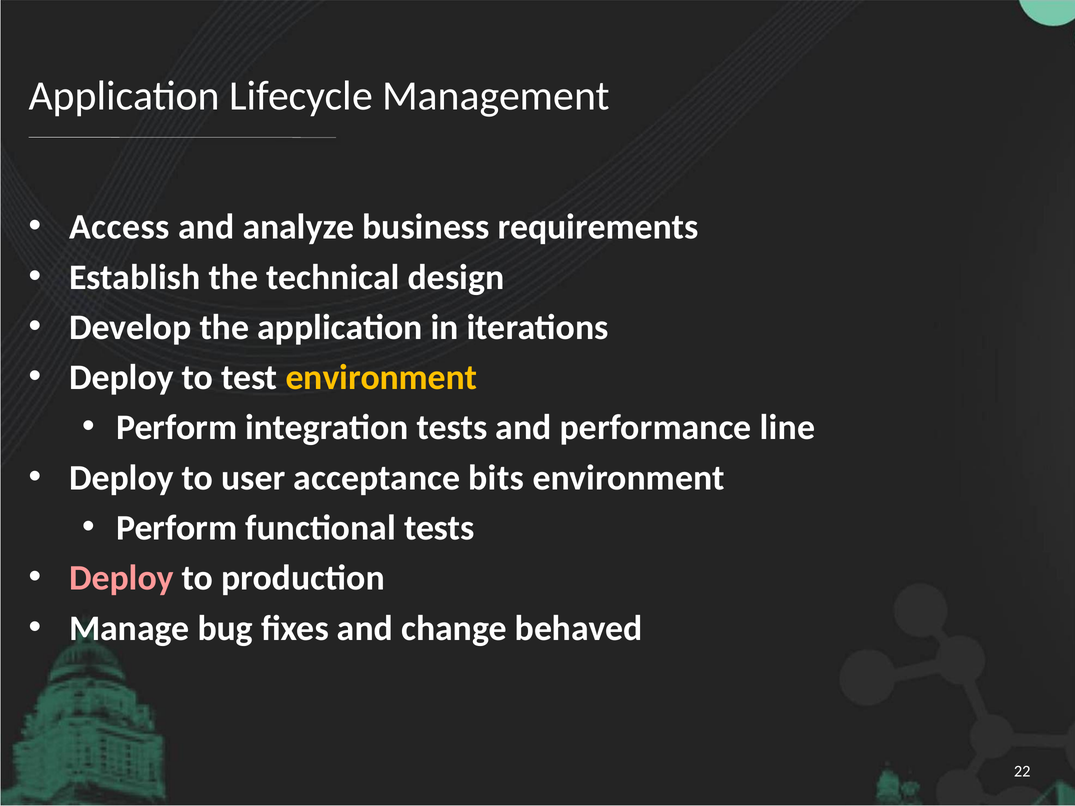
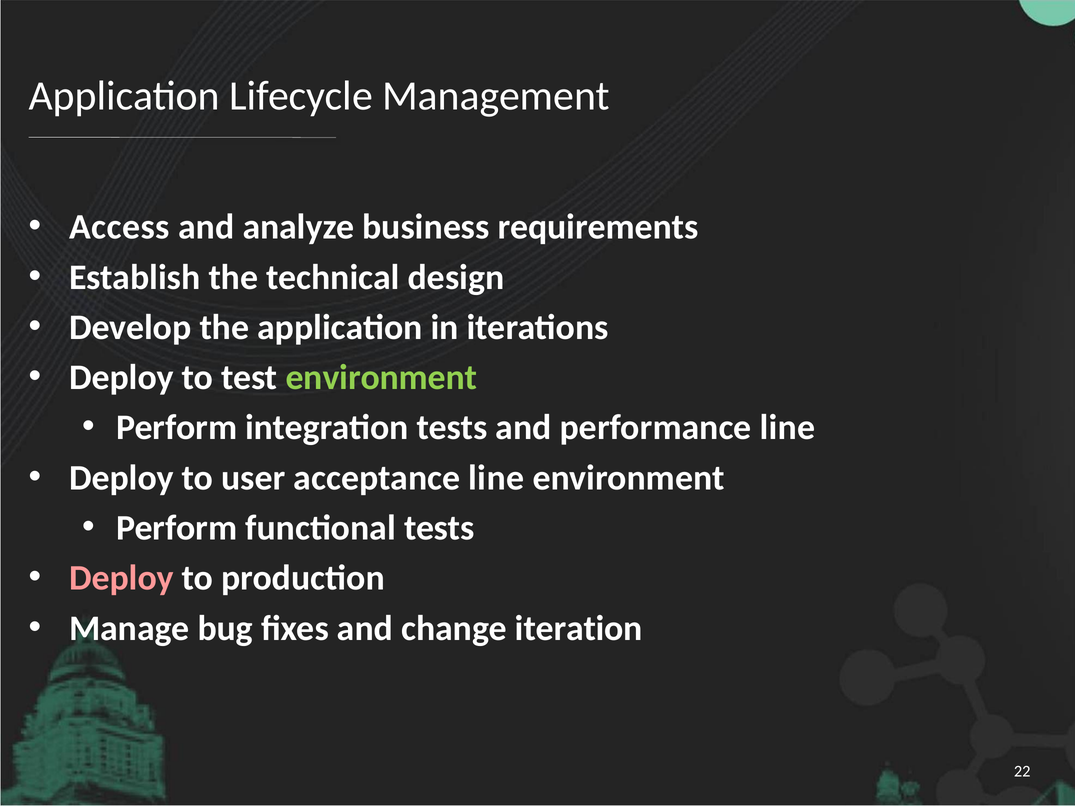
environment colour: yellow -> light green (381, 378)
acceptance bits: bits -> line (496, 478)
behaved: behaved -> iteration (579, 628)
